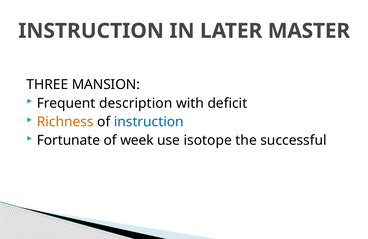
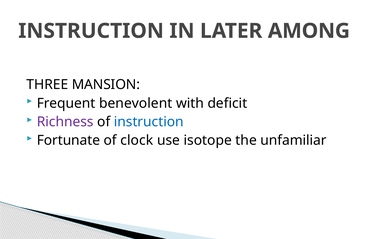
MASTER: MASTER -> AMONG (309, 31)
description: description -> benevolent (136, 103)
Richness colour: orange -> purple (65, 122)
week: week -> clock (137, 141)
successful: successful -> unfamiliar (294, 141)
